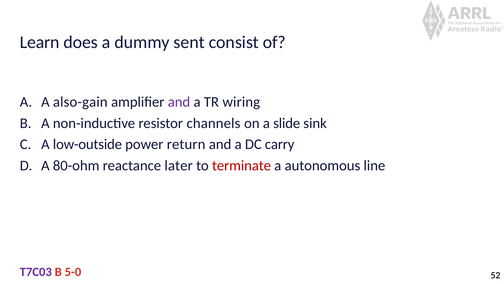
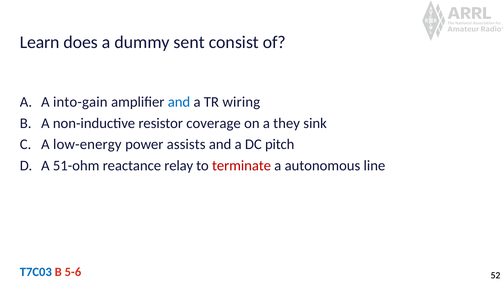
also-gain: also-gain -> into-gain (80, 102)
and colour: purple -> blue (179, 102)
channels: channels -> coverage (214, 123)
slide: slide -> they (287, 123)
low-outside: low-outside -> low-energy (87, 144)
return: return -> assists (186, 144)
carry: carry -> pitch (280, 144)
80-ohm: 80-ohm -> 51-ohm (76, 165)
later: later -> relay (179, 165)
T7C03 colour: purple -> blue (36, 271)
5-0: 5-0 -> 5-6 (73, 271)
